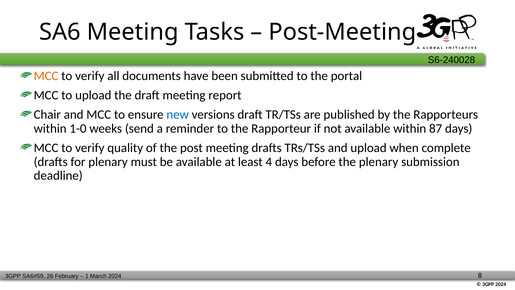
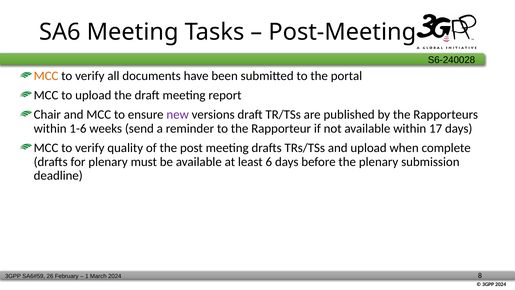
new colour: blue -> purple (178, 115)
1-0: 1-0 -> 1-6 (78, 128)
87: 87 -> 17 (436, 128)
4: 4 -> 6 (269, 162)
